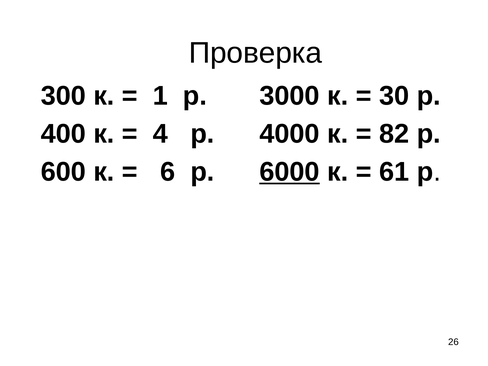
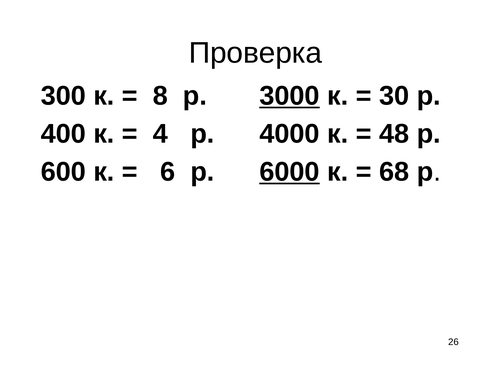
1: 1 -> 8 (160, 96)
3000 underline: none -> present (290, 96)
82: 82 -> 48 (394, 134)
61: 61 -> 68 (394, 172)
